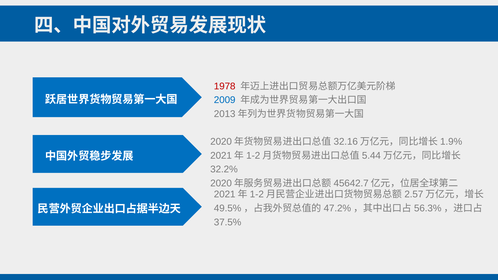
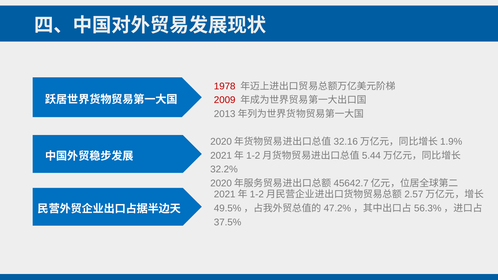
2009 colour: blue -> red (225, 100)
